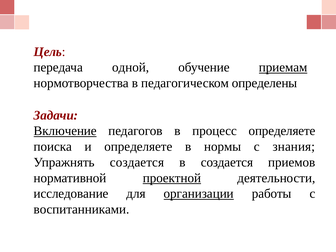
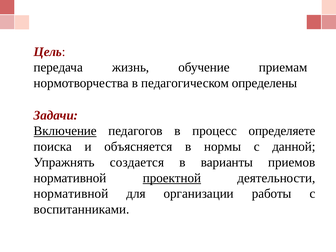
одной: одной -> жизнь (131, 67)
приемам underline: present -> none (283, 67)
и определяете: определяете -> объясняется (138, 147)
знания: знания -> данной (294, 147)
в создается: создается -> варианты (227, 162)
исследование: исследование -> нормативной (71, 194)
организации underline: present -> none (199, 194)
